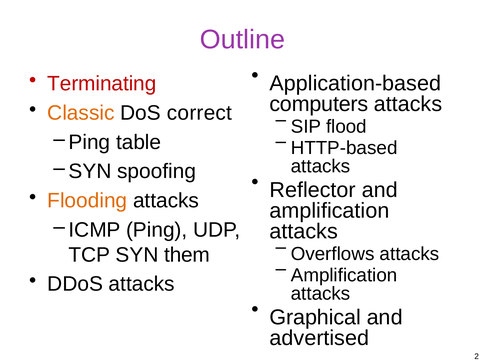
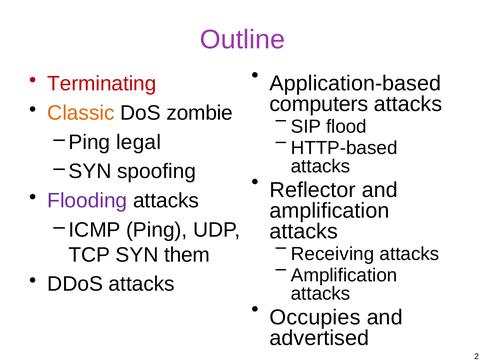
correct: correct -> zombie (200, 113)
table: table -> legal (139, 142)
Flooding colour: orange -> purple (87, 200)
Overflows: Overflows -> Receiving (333, 254)
Graphical: Graphical -> Occupies (315, 317)
